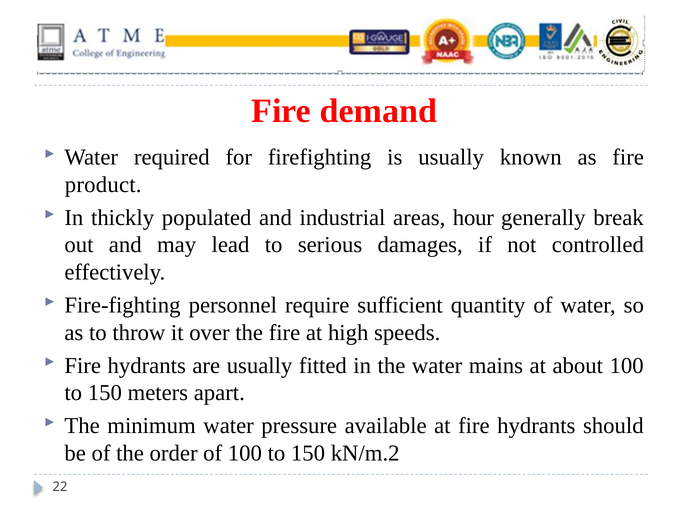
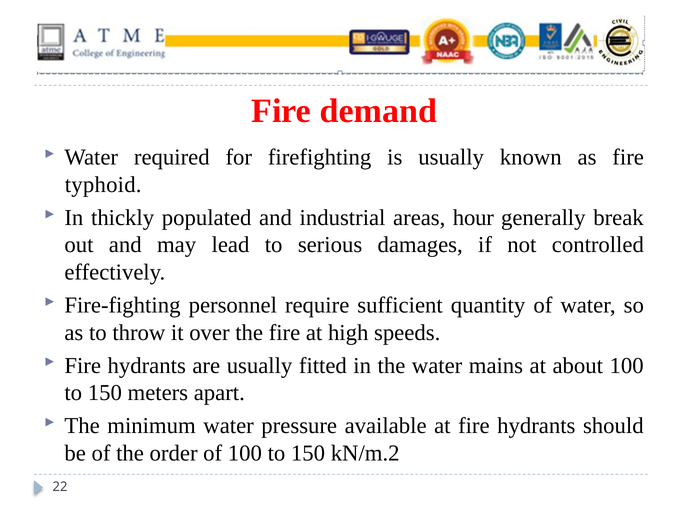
product: product -> typhoid (103, 184)
